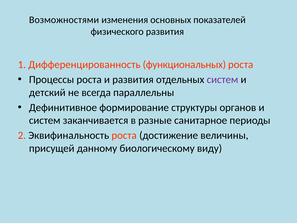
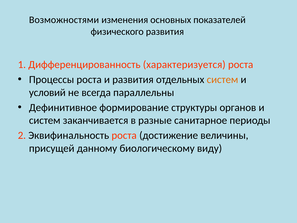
функциональных: функциональных -> характеризуется (184, 65)
систем colour: purple -> orange (222, 80)
детский: детский -> условий (47, 92)
